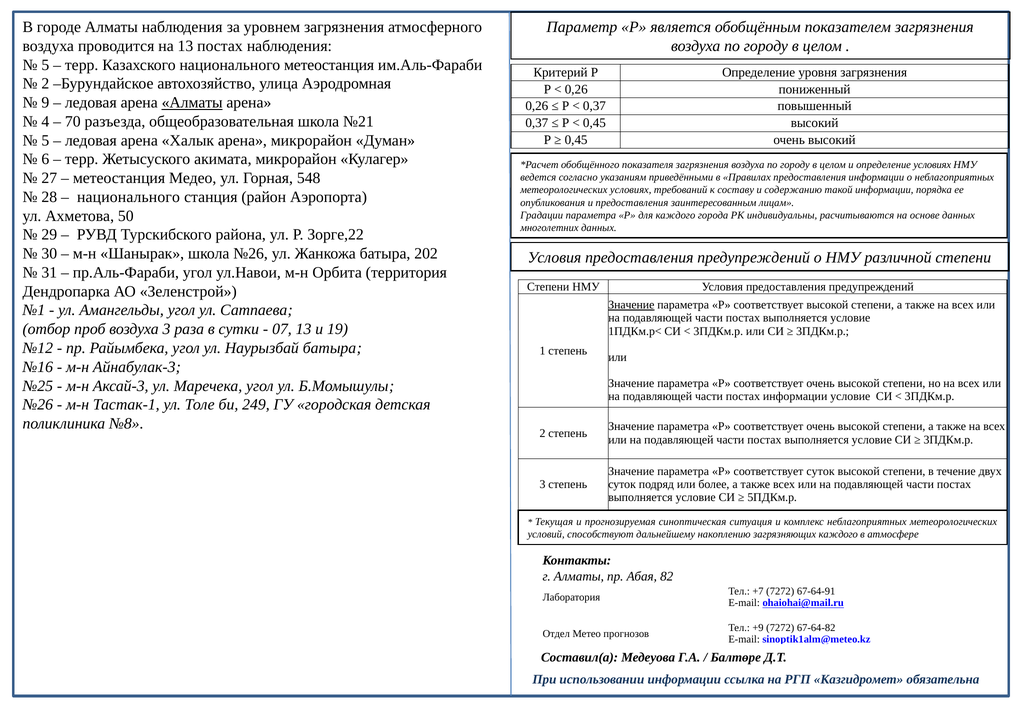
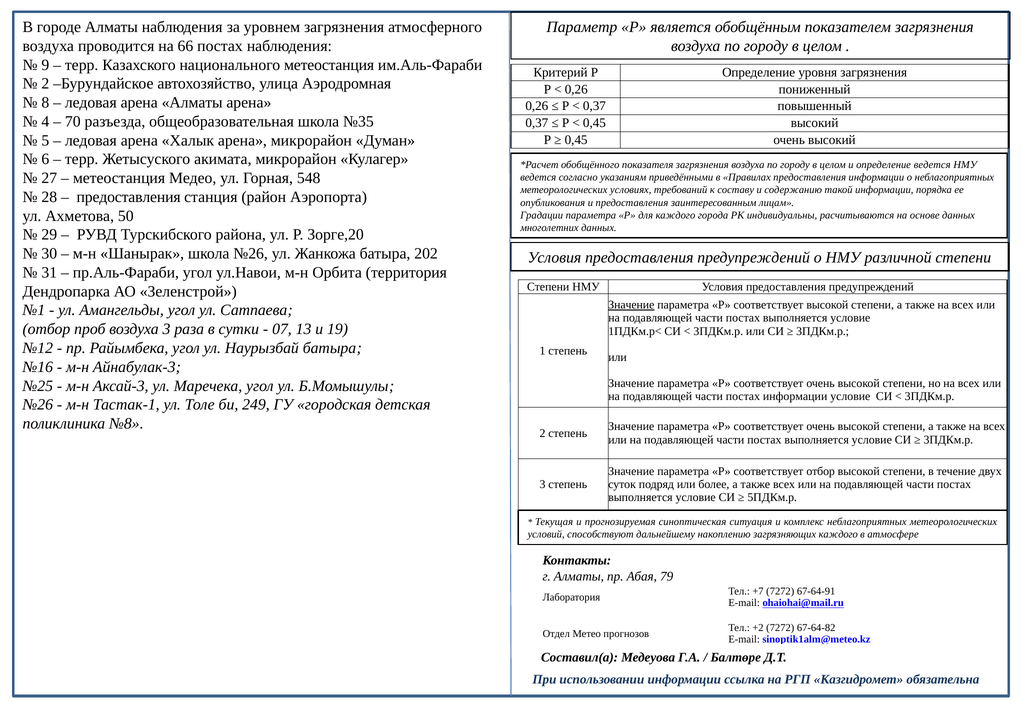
на 13: 13 -> 66 (185, 46)
5: 5 -> 9 (45, 65)
9: 9 -> 8 (45, 103)
Алматы underline: present -> none (192, 103)
№21: №21 -> №35 (358, 121)
определение условиях: условиях -> ведется (932, 165)
национального: национального -> предоставления (129, 197)
Зорге,22: Зорге,22 -> Зорге,20 (336, 235)
соответствует суток: суток -> отбор (821, 471)
82: 82 -> 79 (667, 576)
+9: +9 -> +2 (758, 627)
